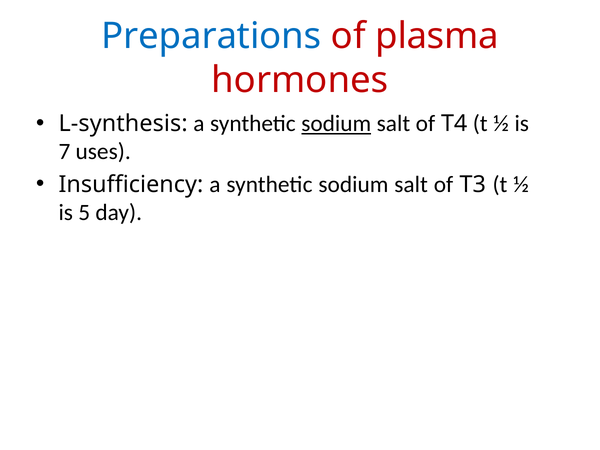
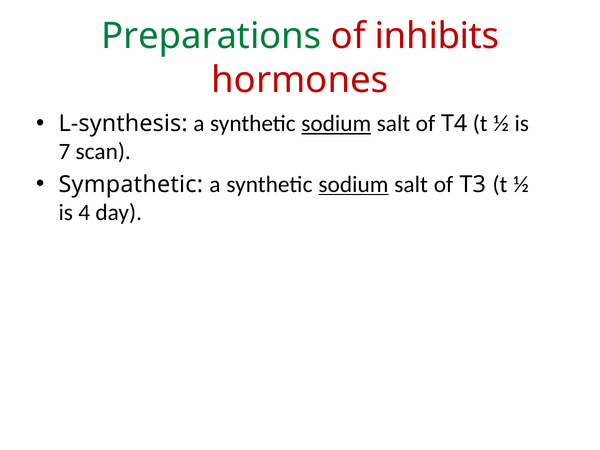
Preparations colour: blue -> green (211, 36)
plasma: plasma -> inhibits (437, 36)
uses: uses -> scan (103, 152)
Insufficiency: Insufficiency -> Sympathetic (131, 184)
sodium underline: none -> present (353, 184)
5: 5 -> 4 (84, 212)
